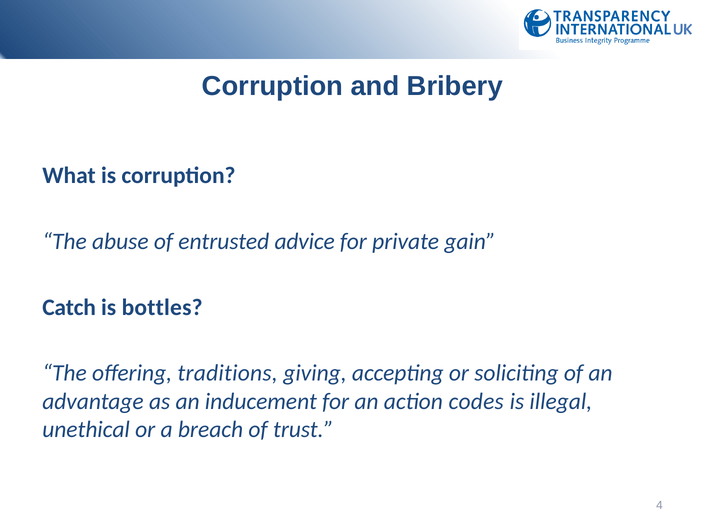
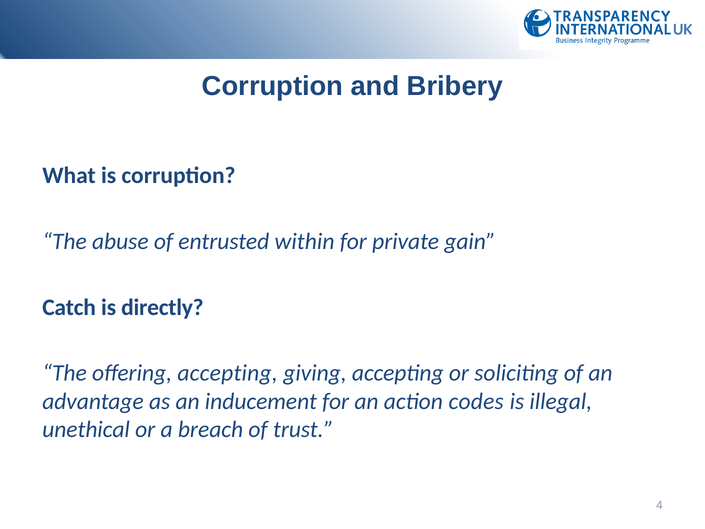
advice: advice -> within (305, 241)
bottles: bottles -> directly (162, 307)
offering traditions: traditions -> accepting (228, 373)
